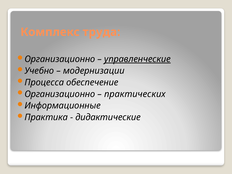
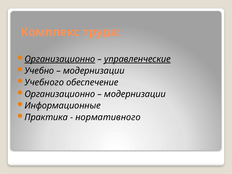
Организационно underline: none -> present (60, 59)
Процесса: Процесса -> Учебного (44, 82)
практических: практических -> модернизации (135, 94)
дидактические: дидактические -> нормативного (108, 117)
